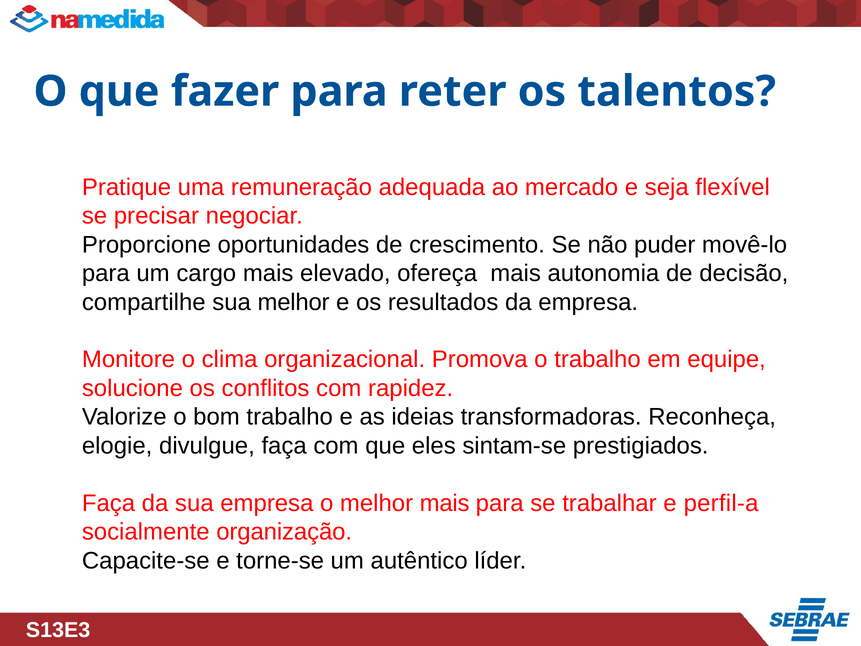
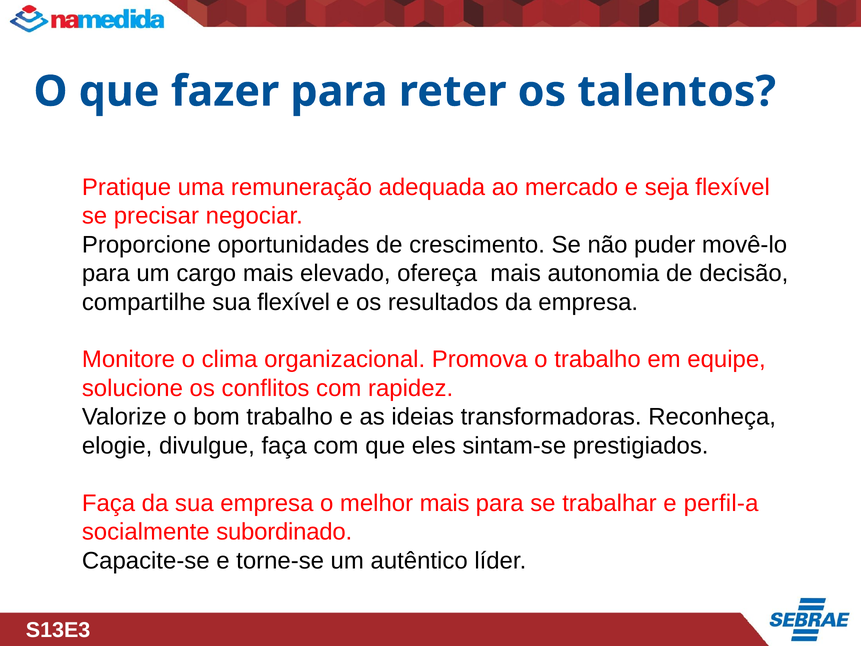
sua melhor: melhor -> flexível (294, 302)
organização: organização -> subordinado (284, 532)
